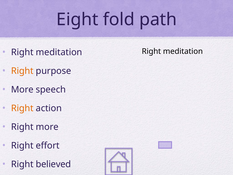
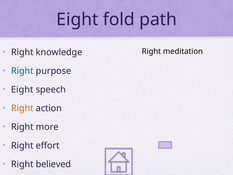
meditation: meditation -> knowledge (59, 52)
Right colour: orange -> blue (22, 71)
More: More -> Eight (22, 89)
